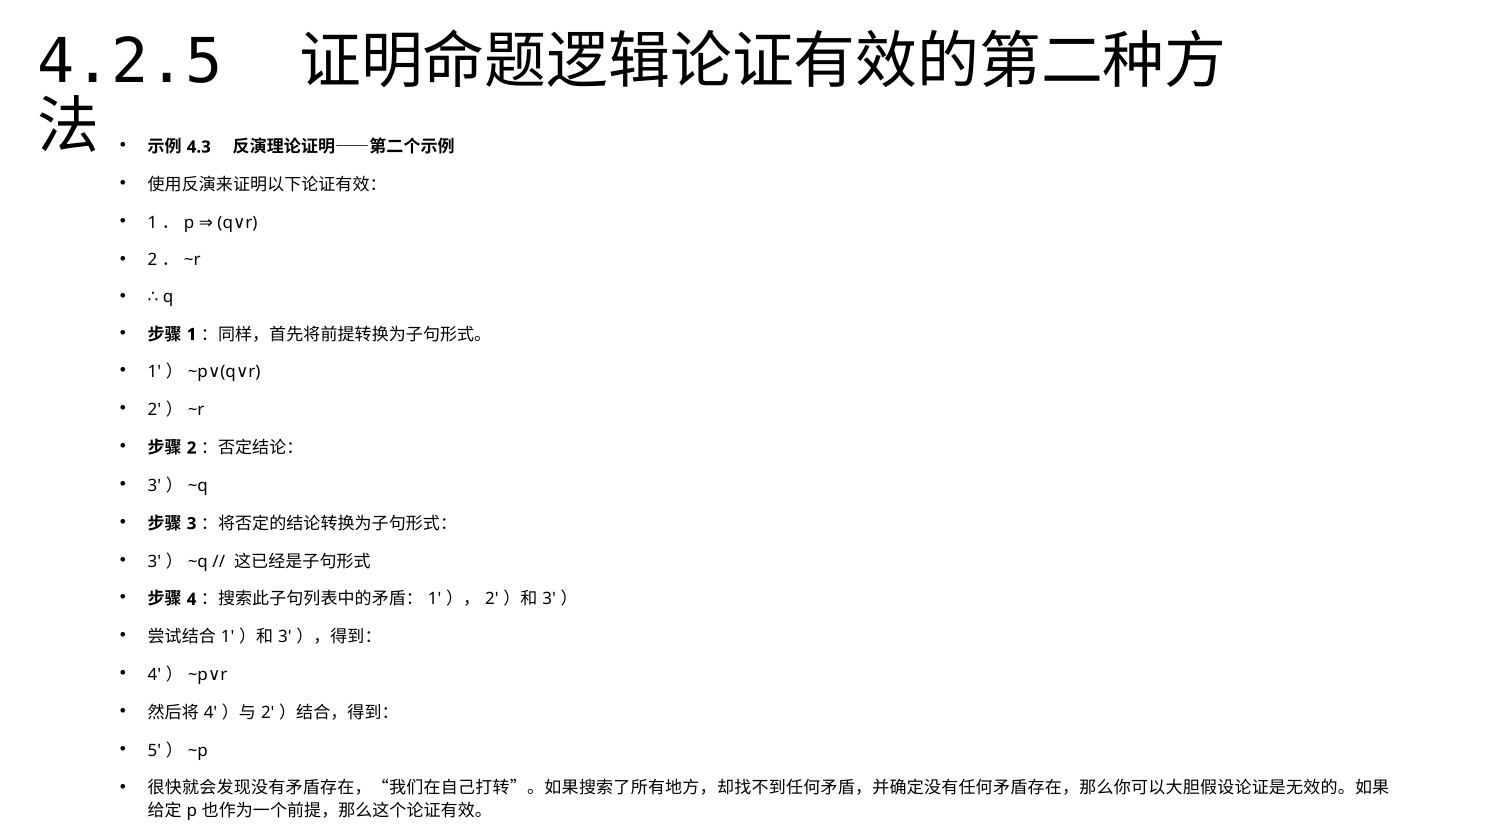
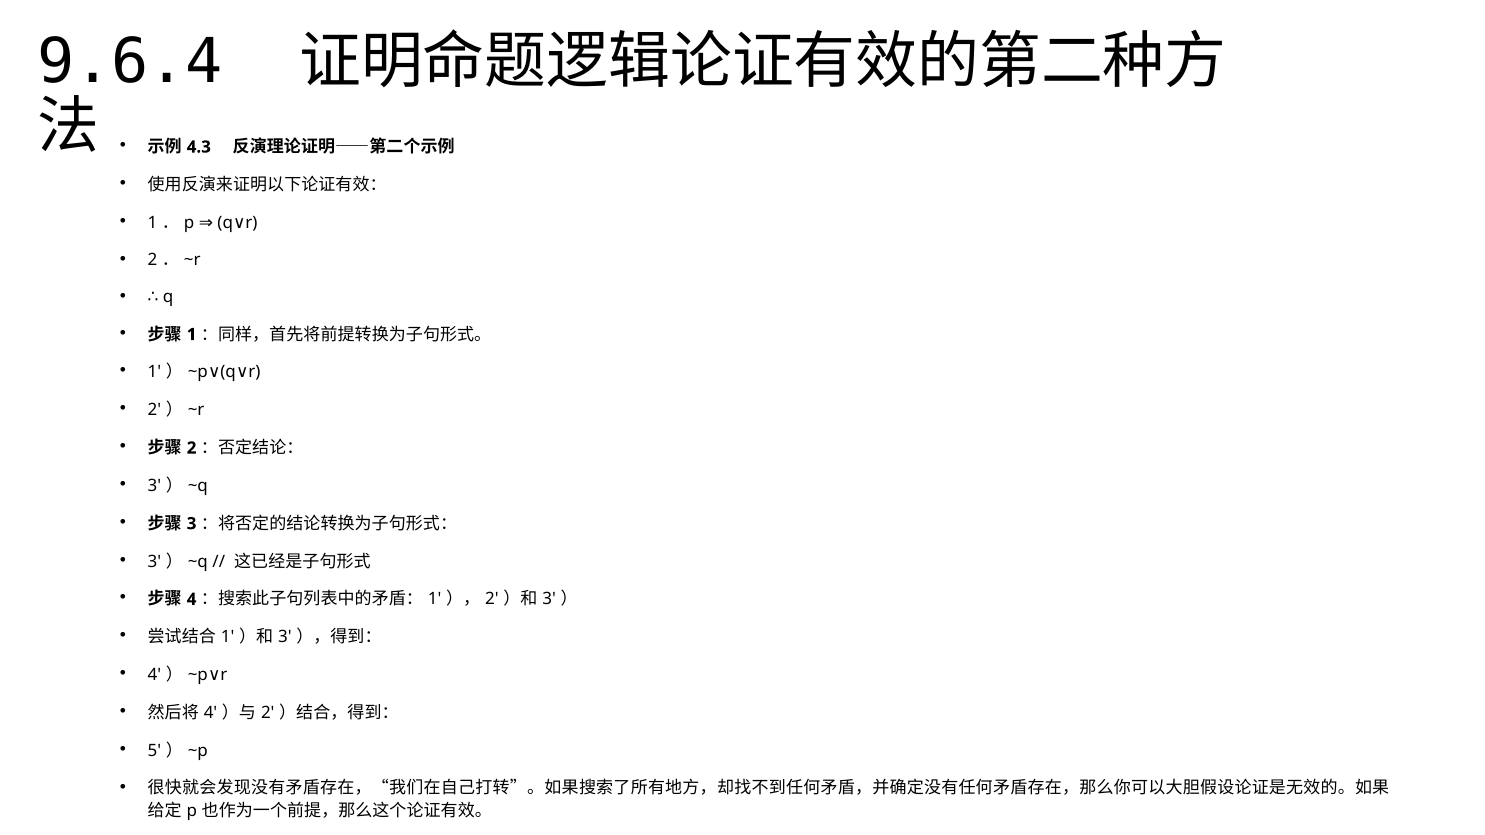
4.2.5: 4.2.5 -> 9.6.4 (130, 62)
